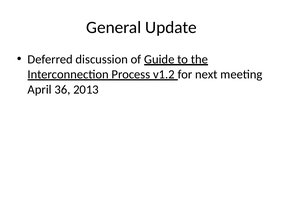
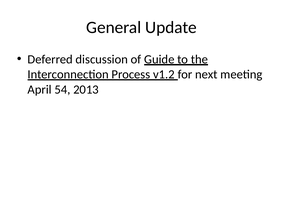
36: 36 -> 54 (62, 90)
